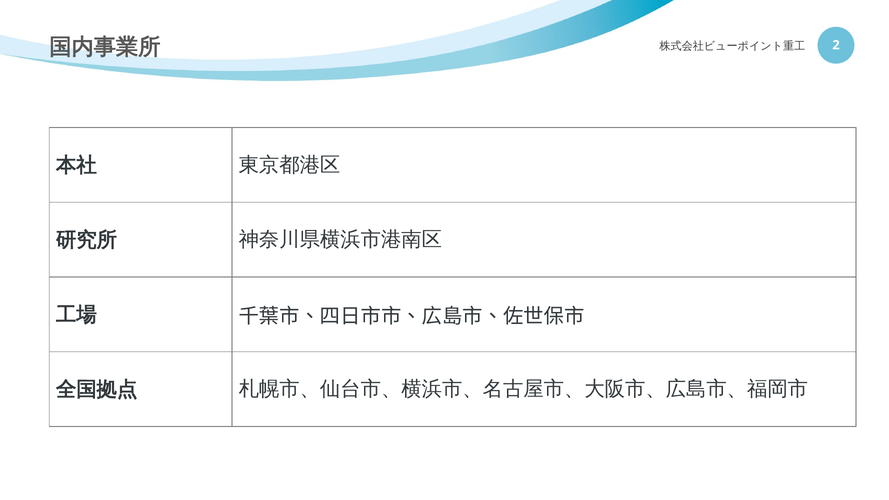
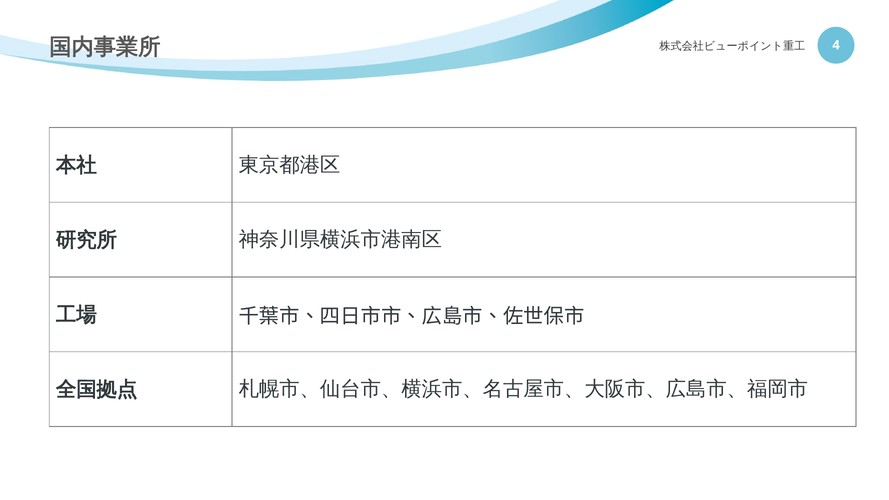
2: 2 -> 4 (836, 45)
